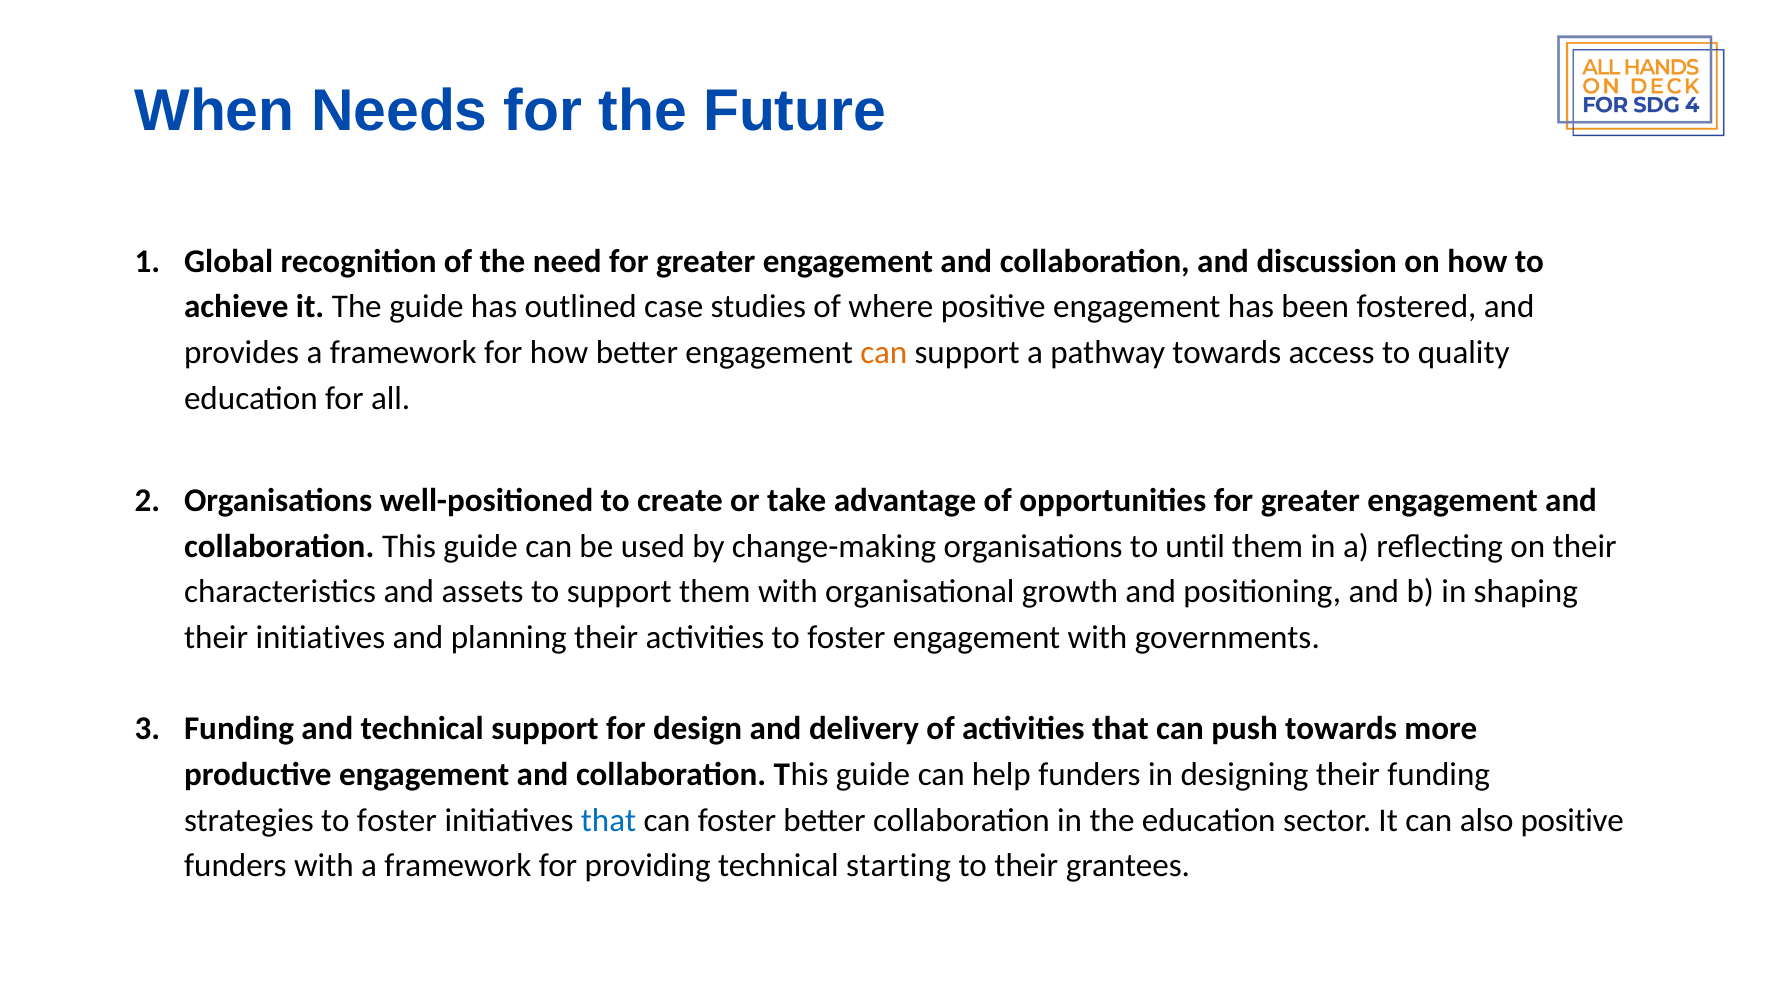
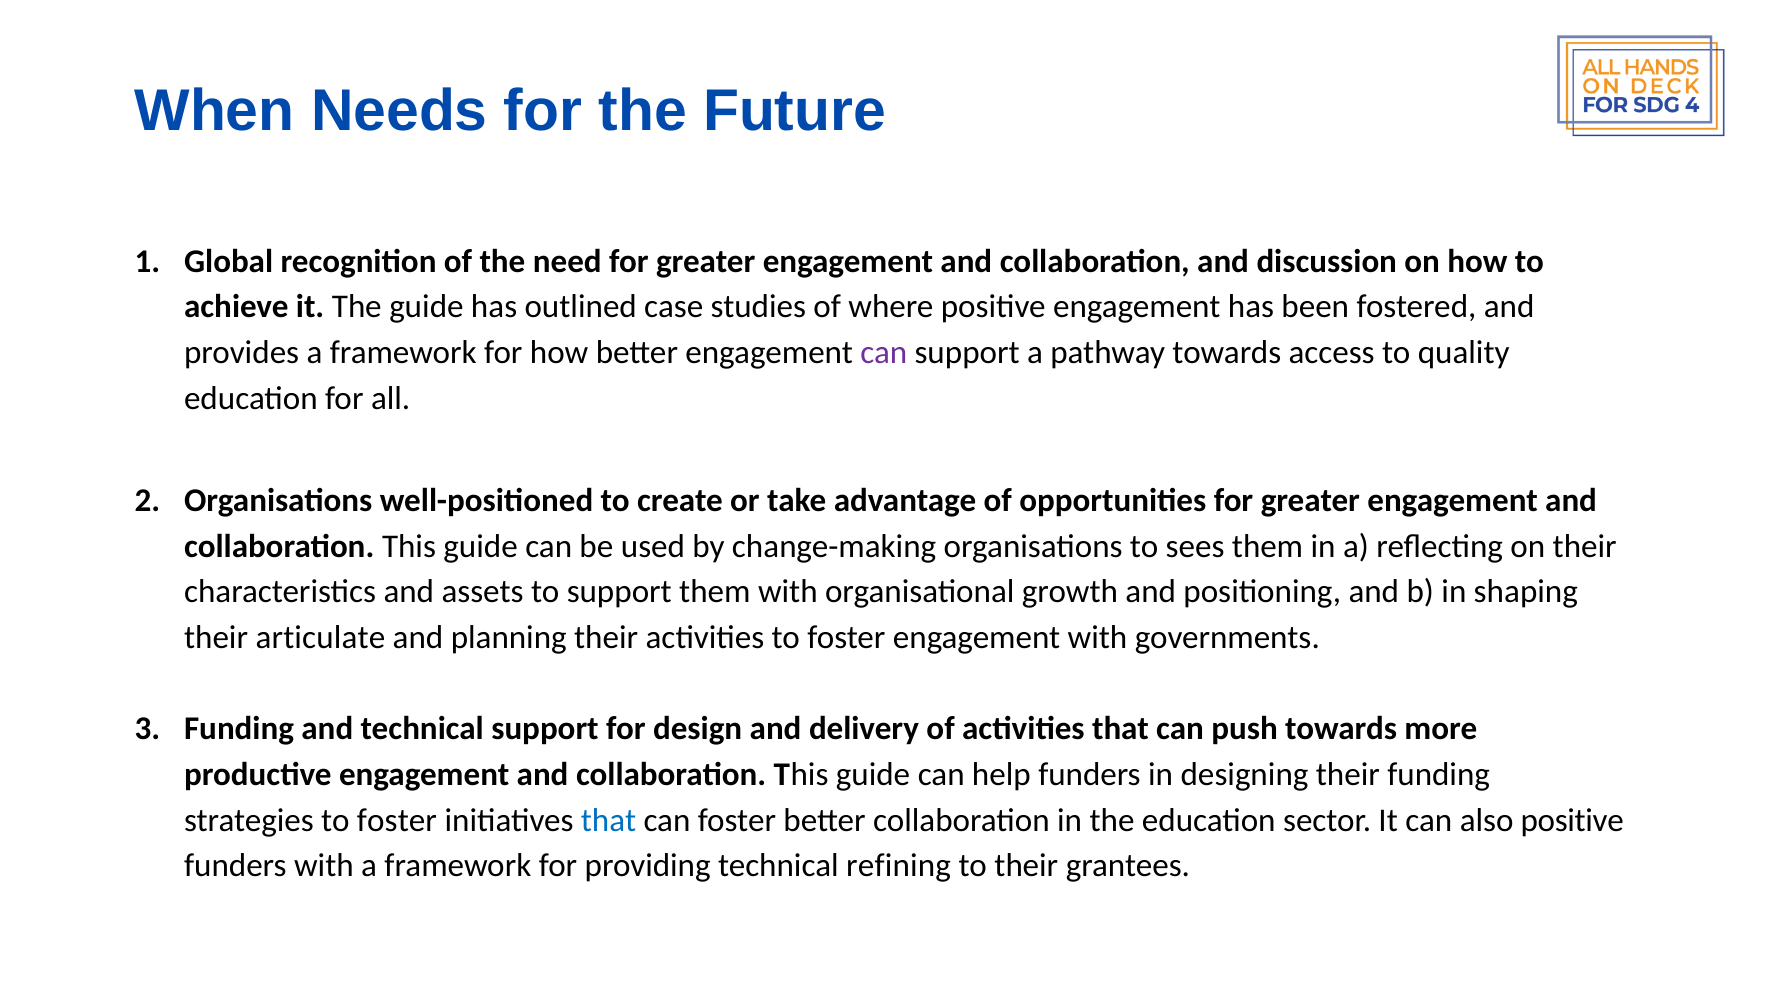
can colour: orange -> purple (884, 352)
until: until -> sees (1195, 546)
their initiatives: initiatives -> articulate (320, 637)
starting: starting -> refining (899, 866)
